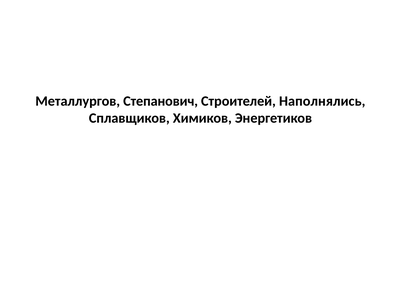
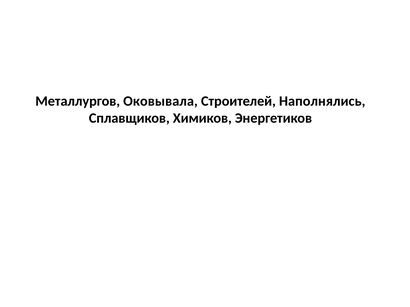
Степанович: Степанович -> Оковывала (160, 101)
